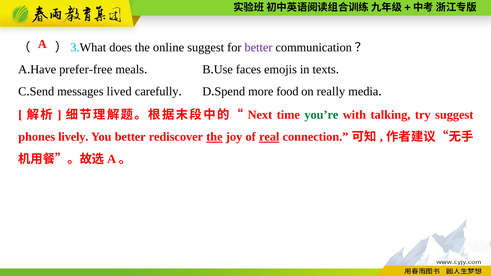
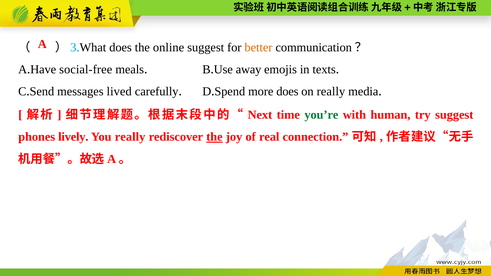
better colour: purple -> orange (259, 47)
prefer-free: prefer-free -> social-free (86, 70)
faces: faces -> away (249, 70)
more food: food -> does (287, 92)
talking: talking -> human (390, 115)
You better: better -> really (130, 137)
real underline: present -> none (269, 137)
